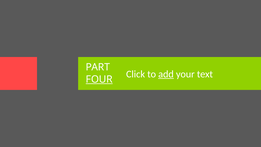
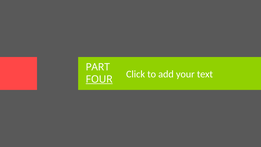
add underline: present -> none (166, 74)
